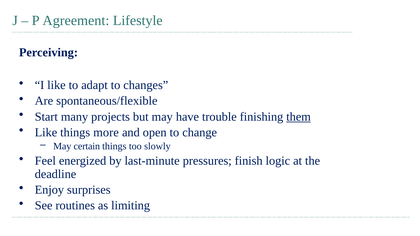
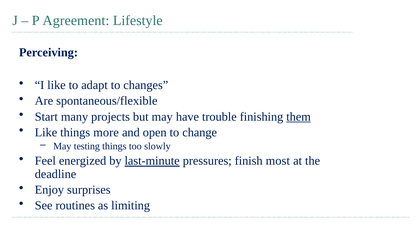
certain: certain -> testing (87, 146)
last-minute underline: none -> present (152, 161)
logic: logic -> most (278, 161)
